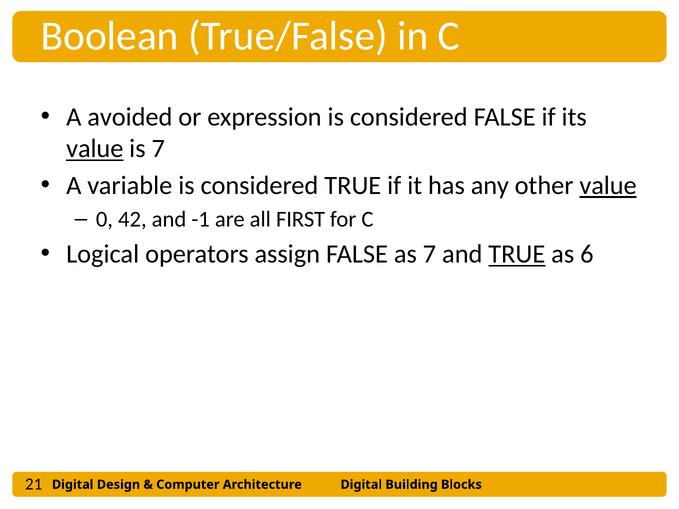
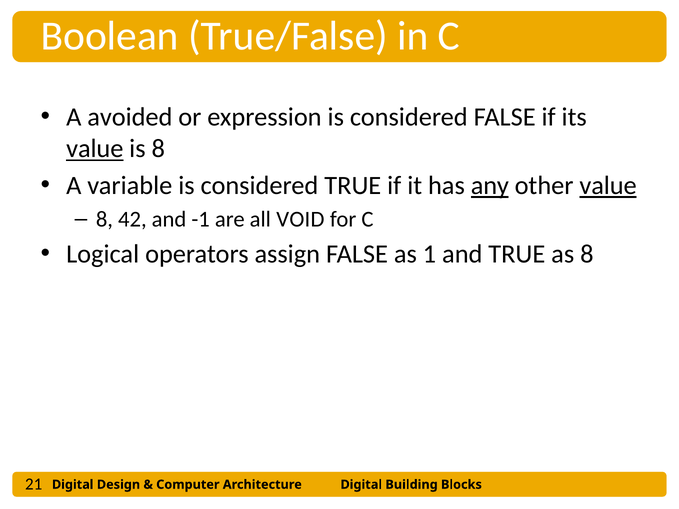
is 7: 7 -> 8 (158, 149)
any underline: none -> present (490, 186)
0: 0 -> 8 (104, 219)
FIRST: FIRST -> VOID (300, 219)
as 7: 7 -> 1 (429, 254)
TRUE underline: present -> none (517, 254)
as 6: 6 -> 8 (587, 254)
